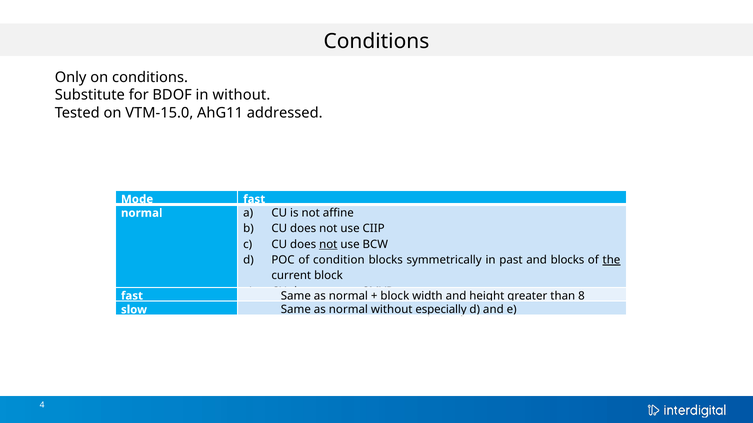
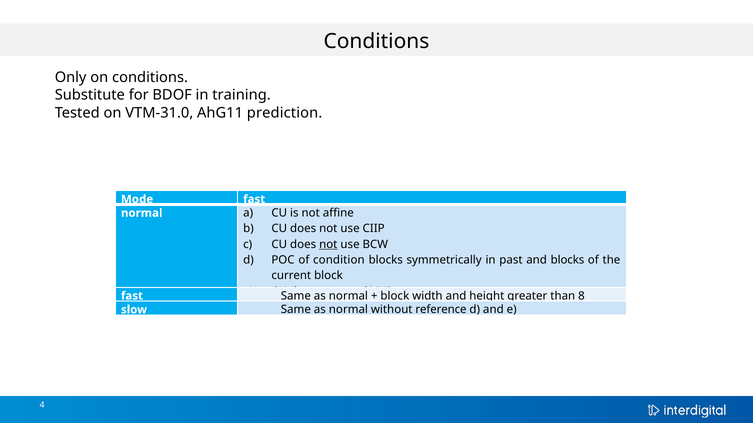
in without: without -> training (242, 95)
VTM-15.0: VTM-15.0 -> VTM-31.0 (159, 113)
addressed: addressed -> prediction (285, 113)
the underline: present -> none (611, 260)
especially: especially -> reference (441, 310)
